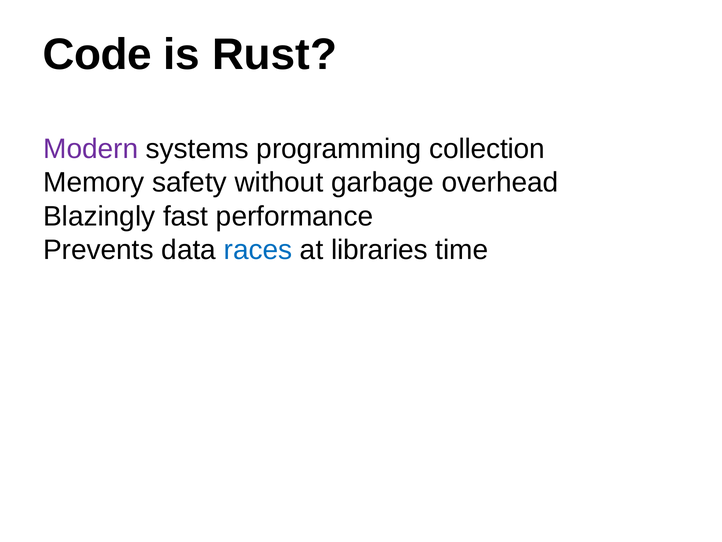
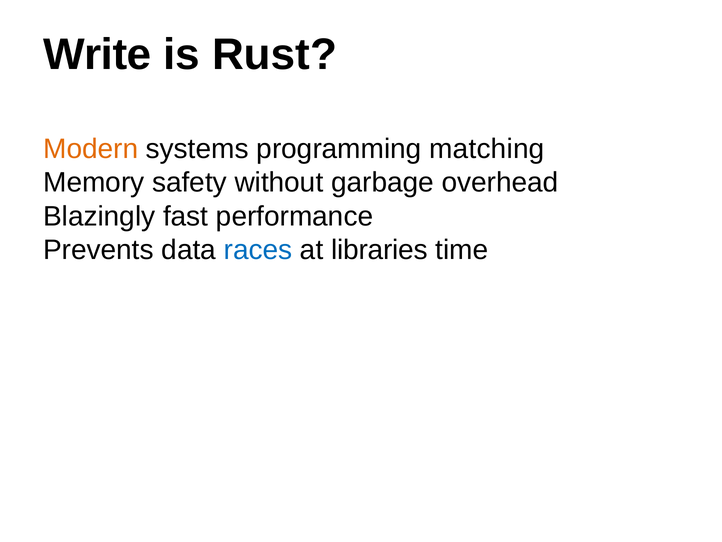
Code: Code -> Write (97, 55)
Modern colour: purple -> orange (91, 149)
collection: collection -> matching (487, 149)
